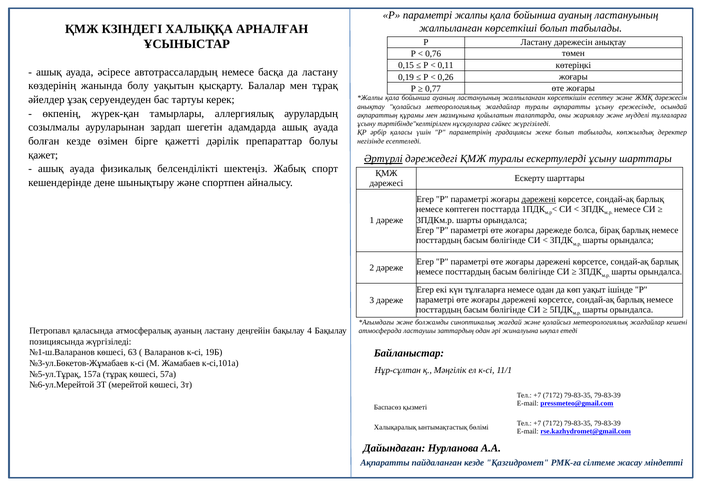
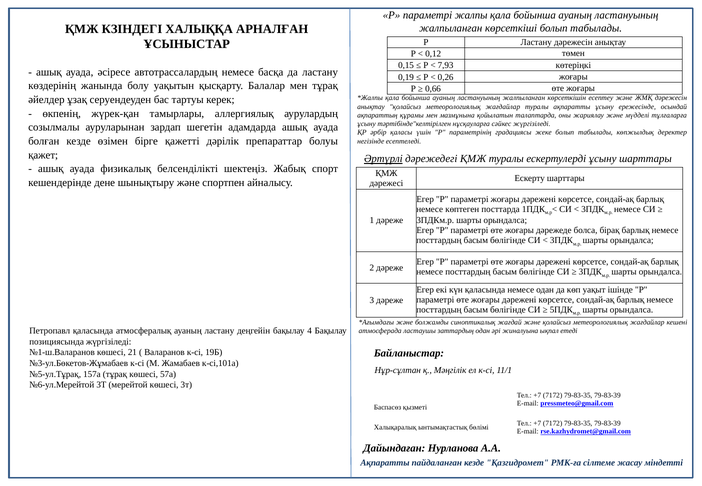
0,76: 0,76 -> 0,12 (433, 54)
0,11: 0,11 -> 7,93 (446, 65)
0,77: 0,77 -> 0,66 (433, 89)
дәрежені underline: present -> none (539, 199)
күн тұлғаларға: тұлғаларға -> қаласында (485, 290)
63: 63 -> 21 (132, 353)
